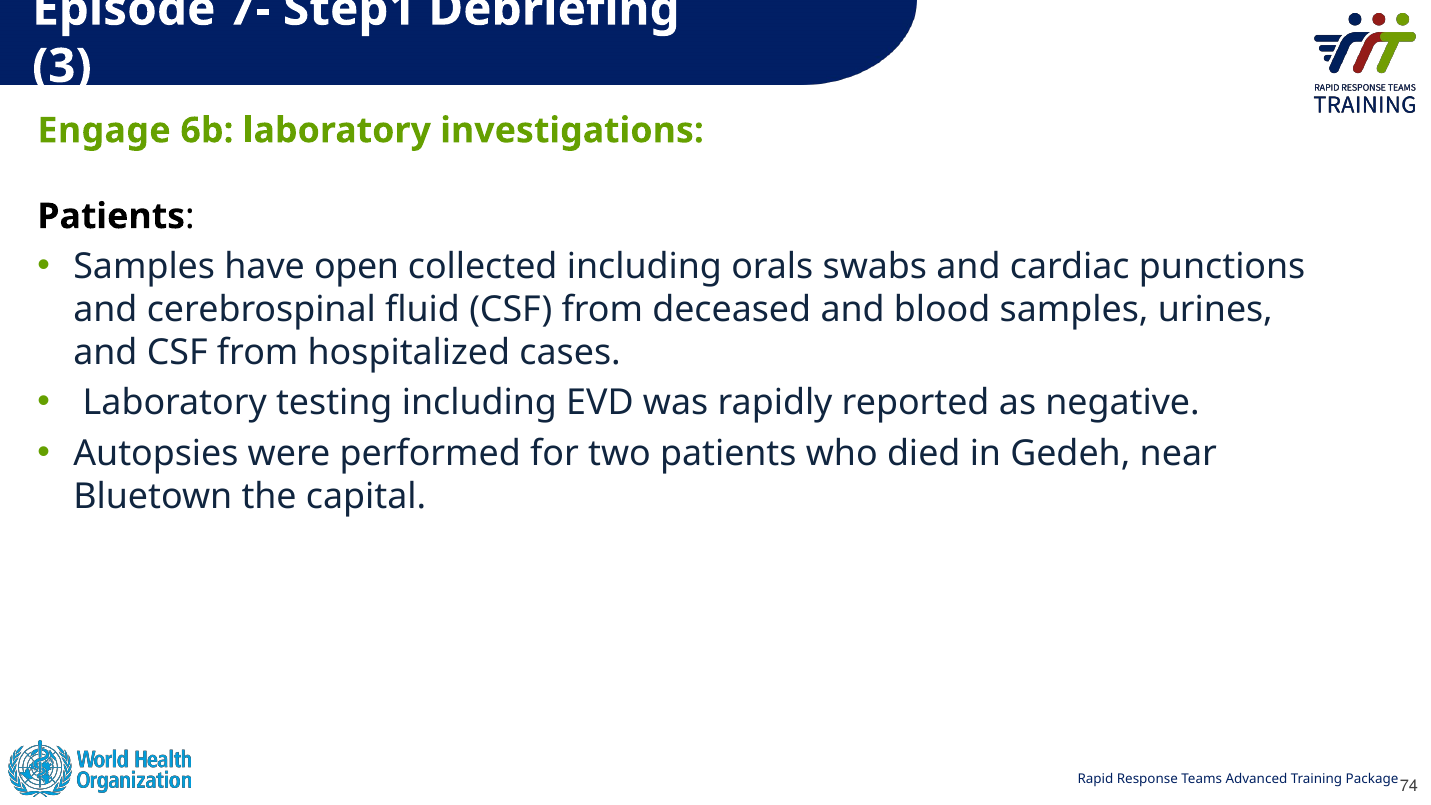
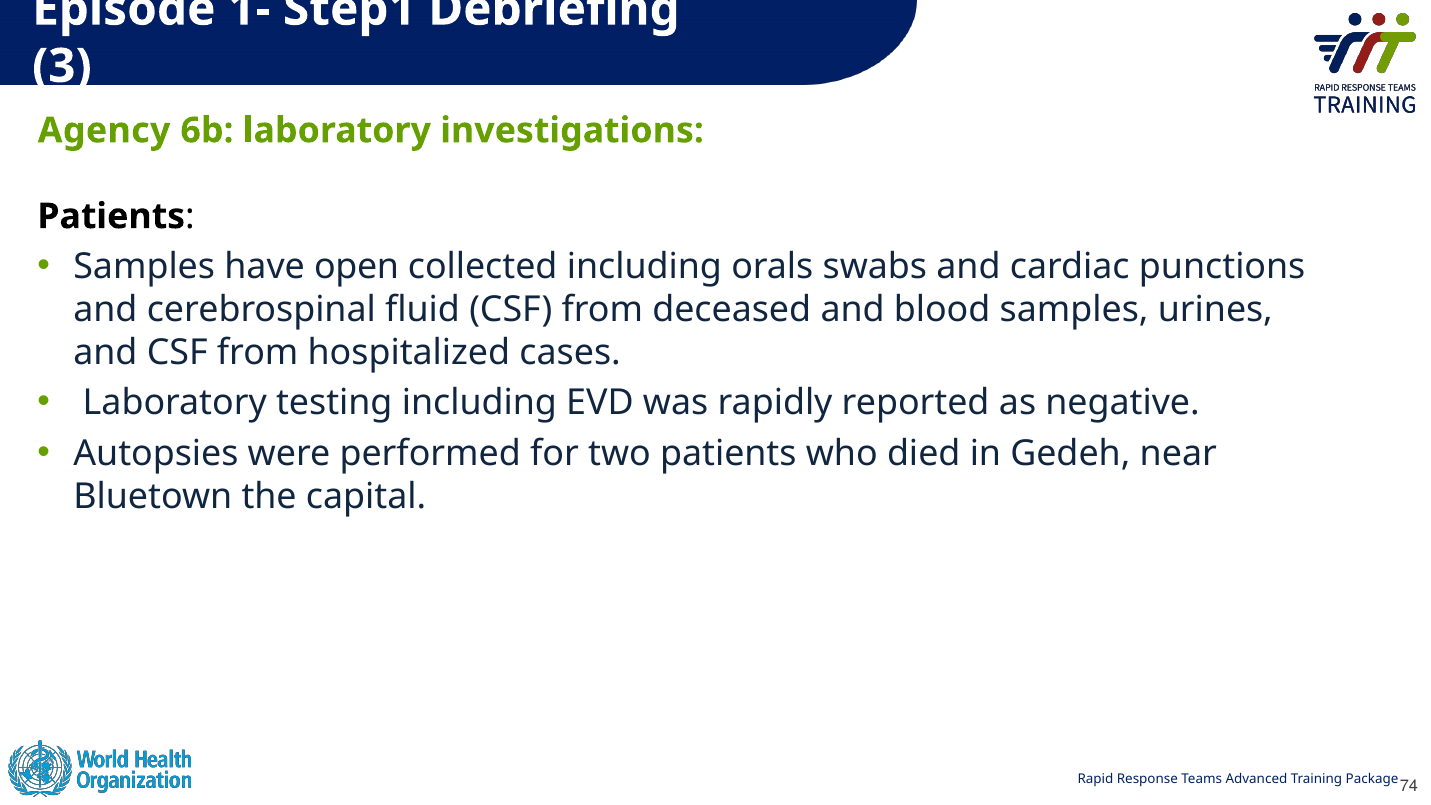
7-: 7- -> 1- (249, 9)
Engage: Engage -> Agency (104, 130)
